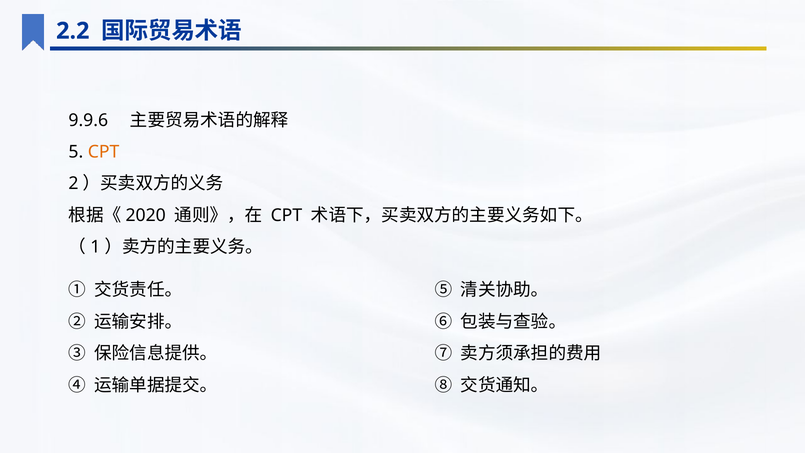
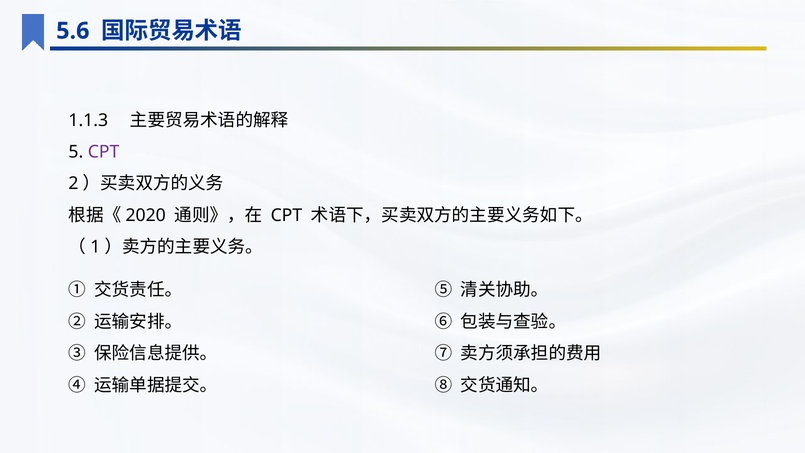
2.2: 2.2 -> 5.6 (73, 31)
9.9.6: 9.9.6 -> 1.1.3 (88, 120)
CPT colour: orange -> purple (104, 152)
